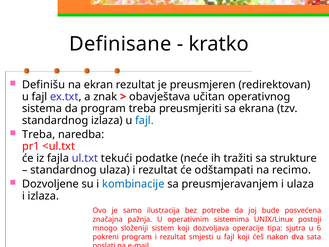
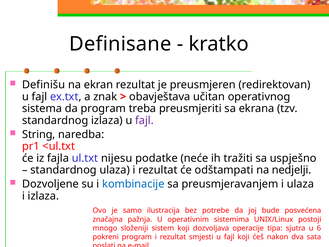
fajl colour: blue -> purple (144, 120)
Treba: Treba -> String (39, 134)
tekući: tekući -> nijesu (117, 158)
strukture: strukture -> uspješno (293, 158)
recimo: recimo -> nedjelji (292, 170)
